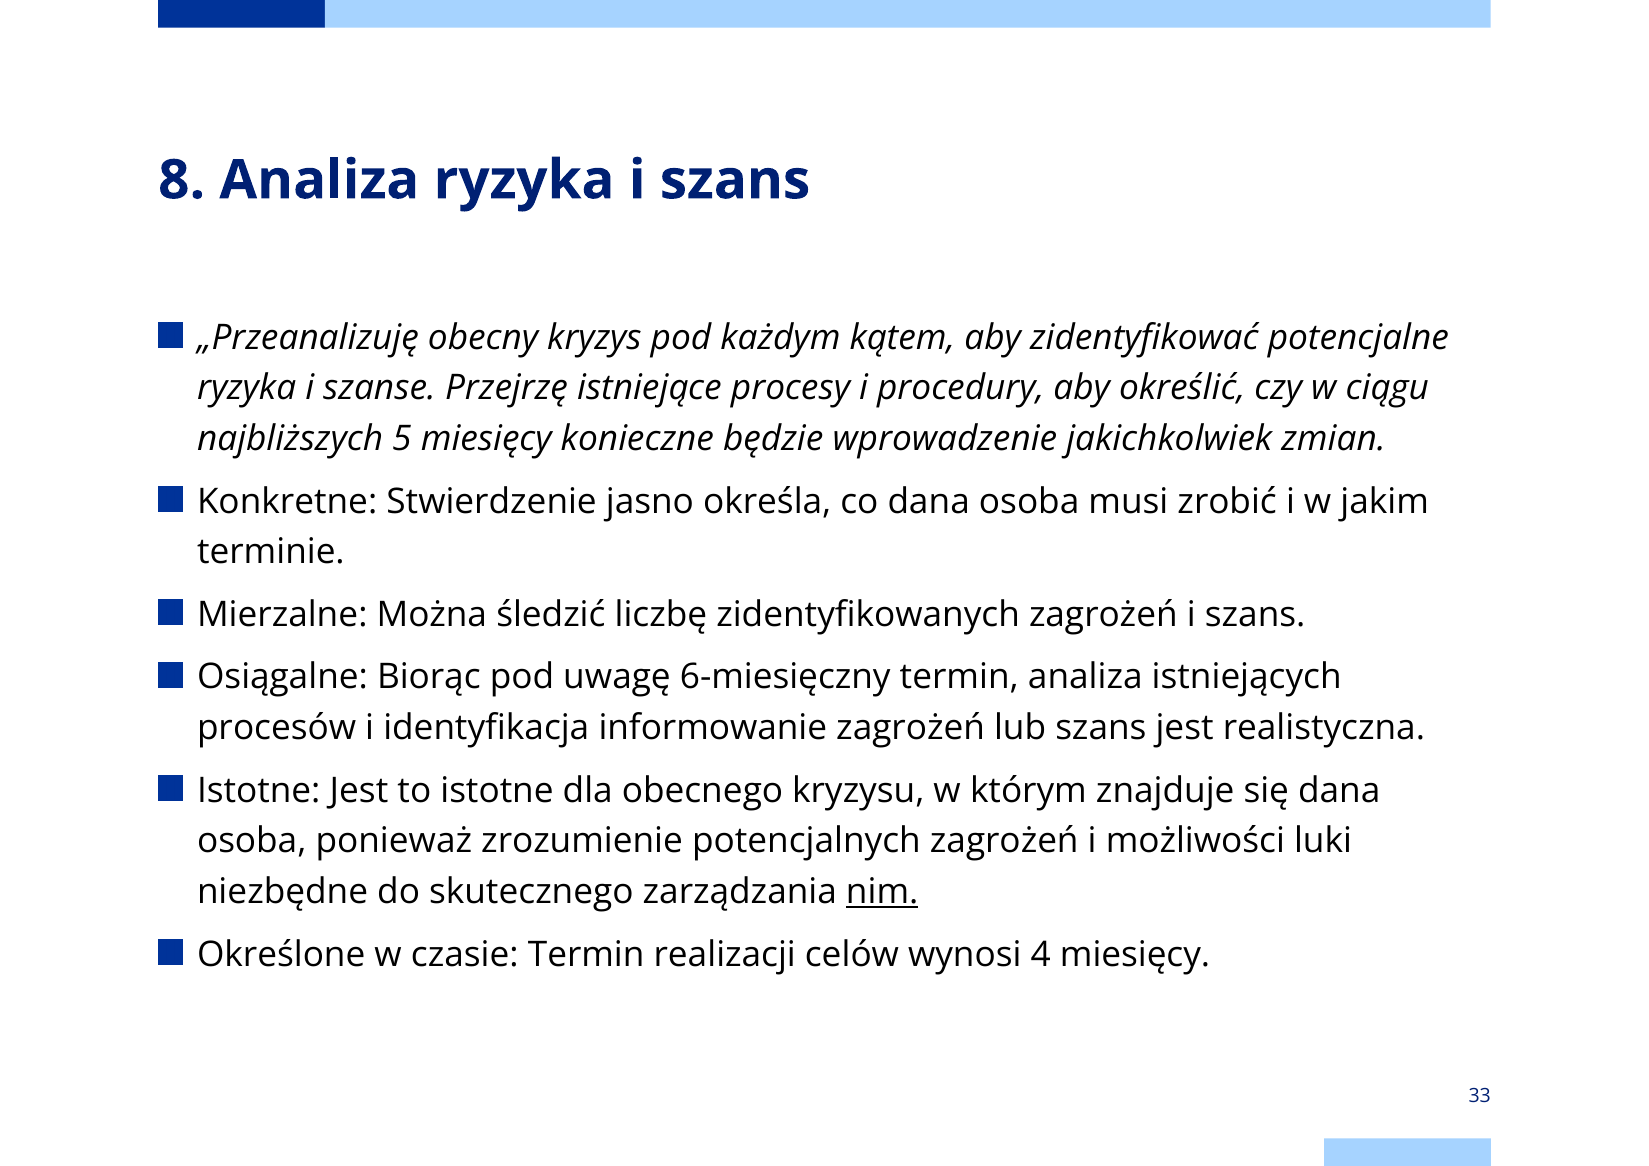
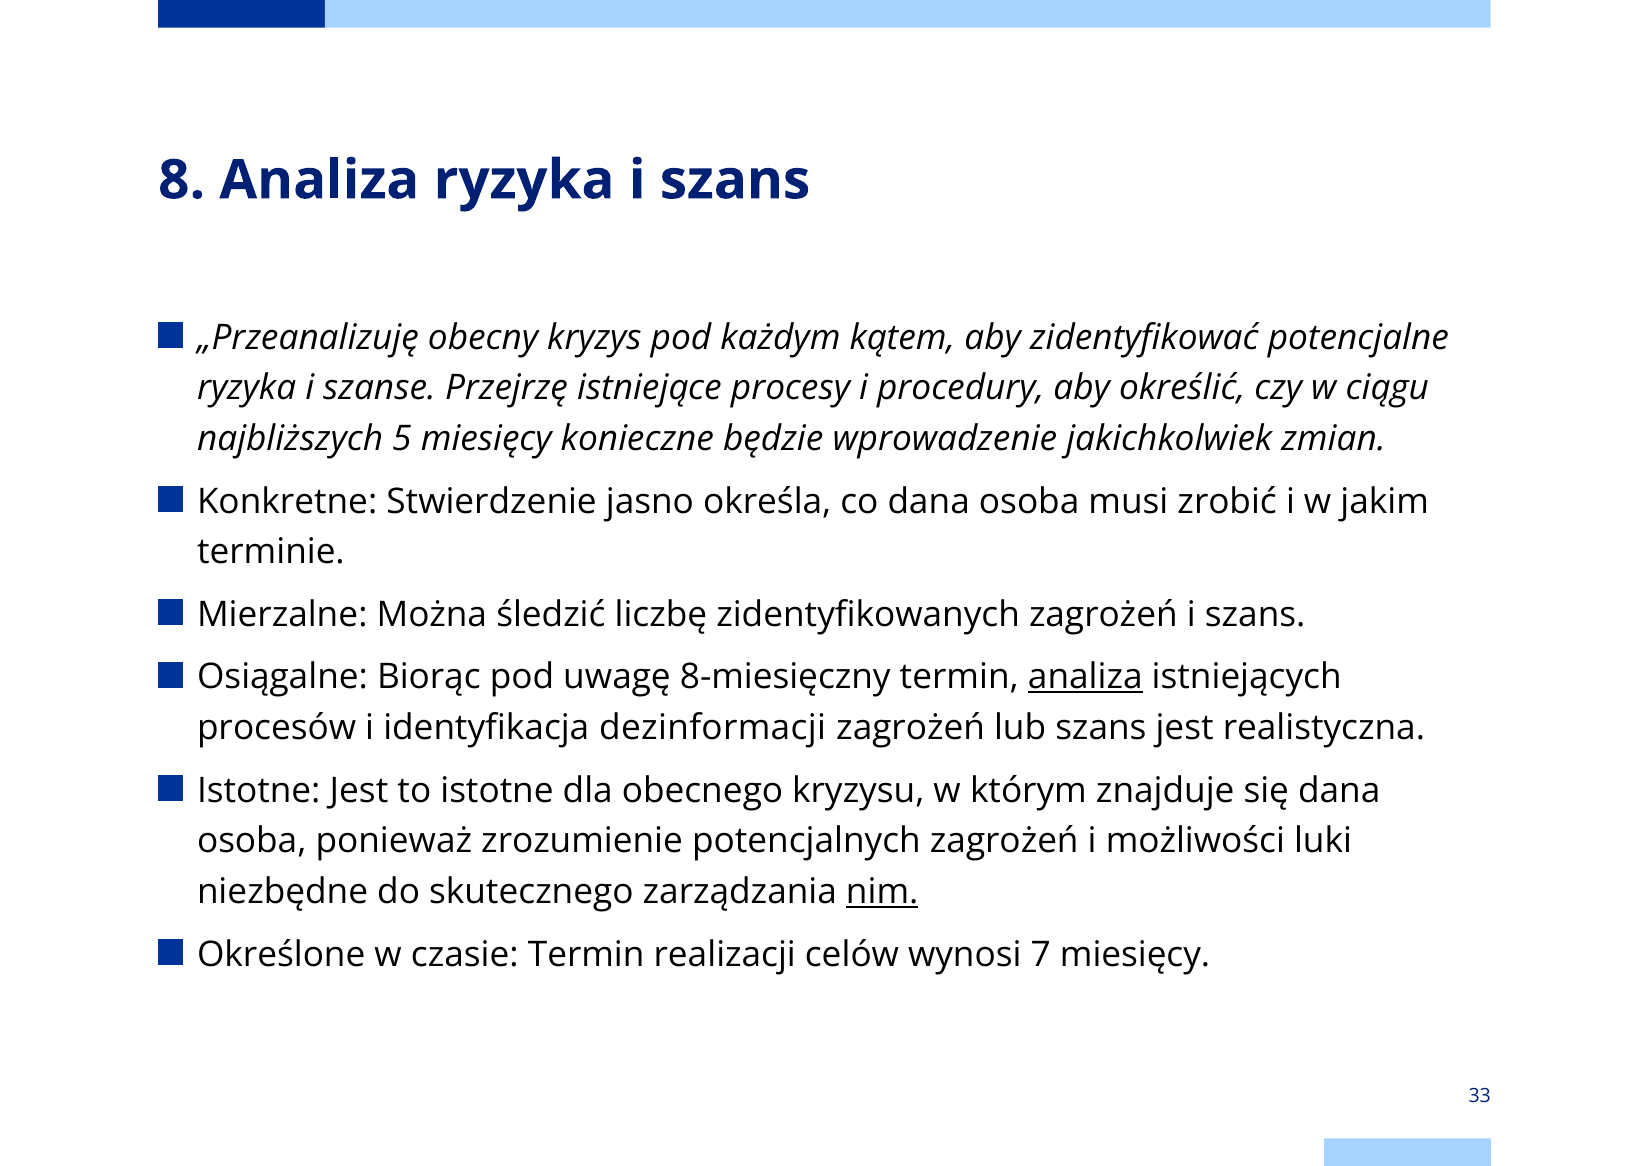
6-miesięczny: 6-miesięczny -> 8-miesięczny (785, 677)
analiza underline: none -> present (1085, 677)
informowanie: informowanie -> dezinformacji (713, 728)
4: 4 -> 7 (1041, 955)
